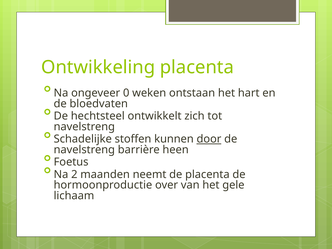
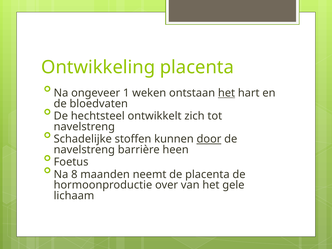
0: 0 -> 1 (126, 93)
het underline: none -> present (227, 93)
2: 2 -> 8 (74, 174)
